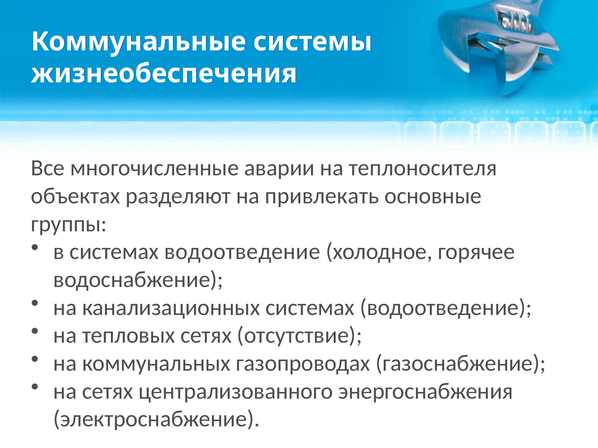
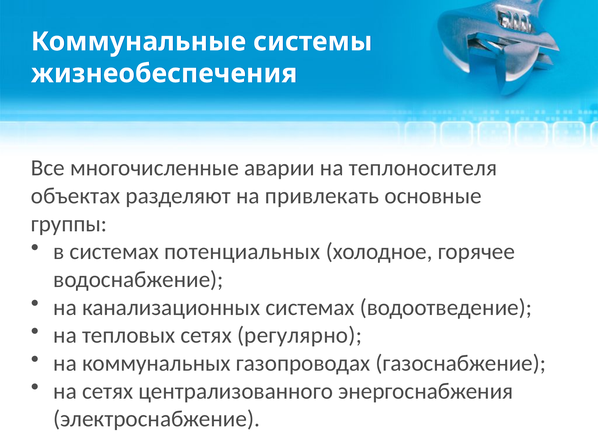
в системах водоотведение: водоотведение -> потенциальных (242, 252)
отсутствие: отсутствие -> регулярно (300, 336)
